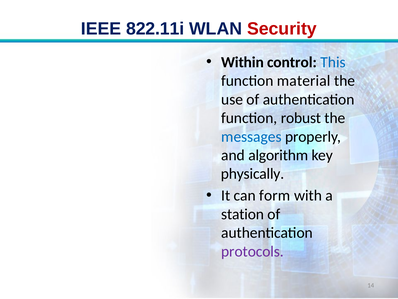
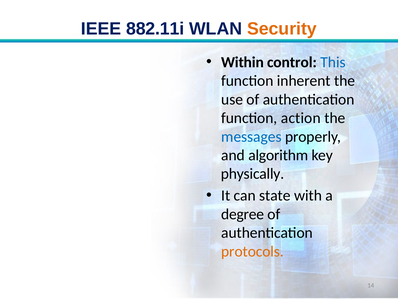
822.11i: 822.11i -> 882.11i (155, 29)
Security colour: red -> orange (282, 29)
material: material -> inherent (304, 81)
robust: robust -> action (301, 118)
form: form -> state (275, 195)
station: station -> degree (243, 214)
protocols colour: purple -> orange (252, 251)
